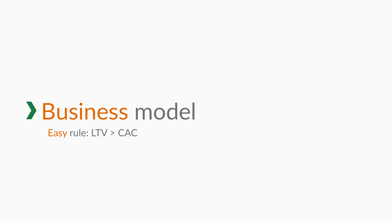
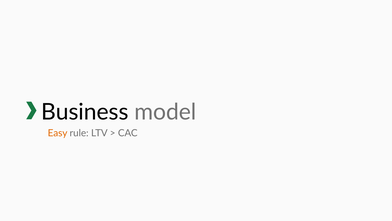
Business colour: orange -> black (85, 112)
